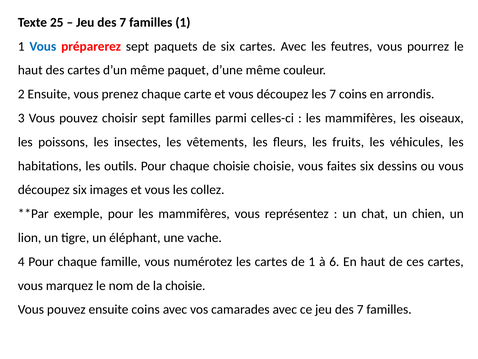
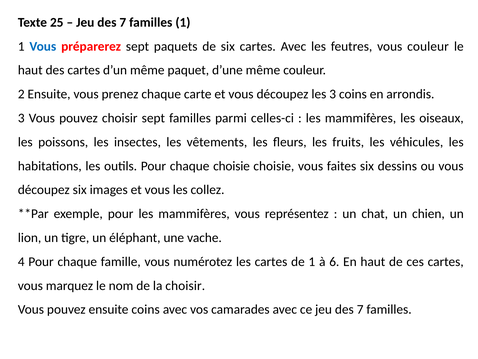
vous pourrez: pourrez -> couleur (428, 46)
les 7: 7 -> 3 (333, 94)
la choisie: choisie -> choisir (185, 285)
